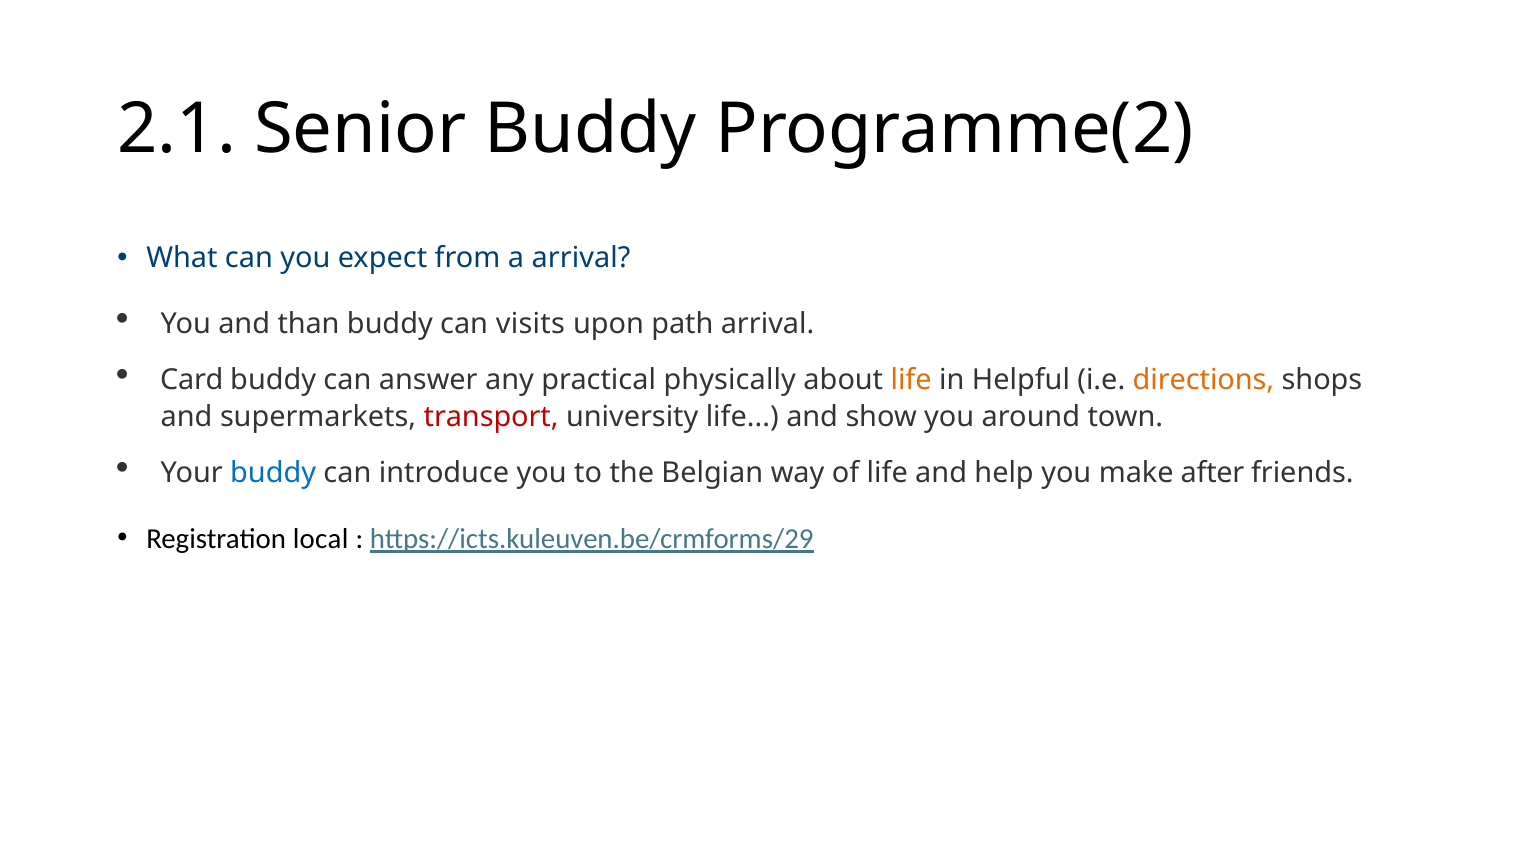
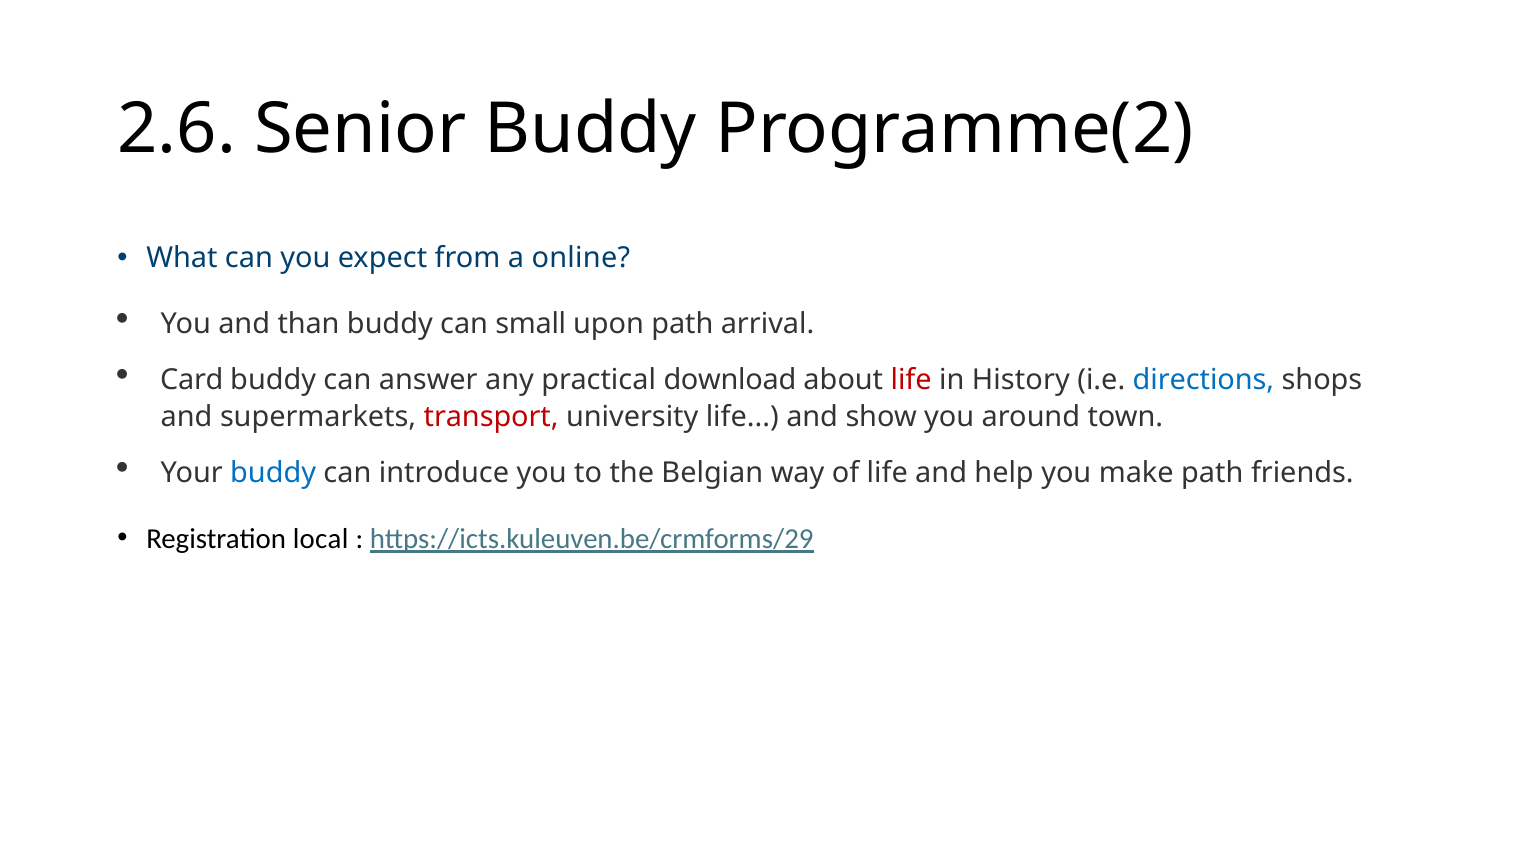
2.1: 2.1 -> 2.6 (177, 129)
a arrival: arrival -> online (581, 258)
visits: visits -> small (531, 324)
physically: physically -> download (730, 380)
life colour: orange -> red (911, 380)
Helpful: Helpful -> History (1021, 380)
directions colour: orange -> blue (1203, 380)
make after: after -> path (1212, 473)
